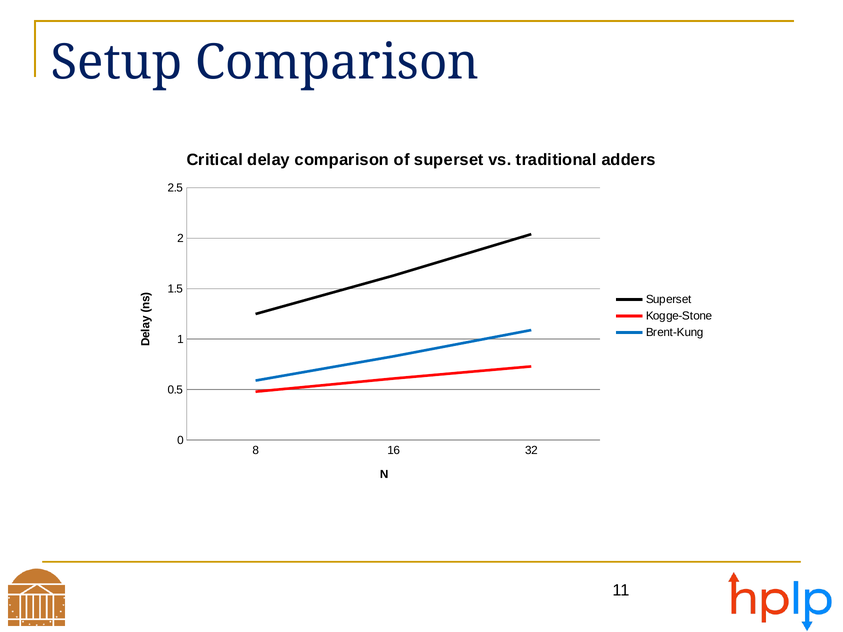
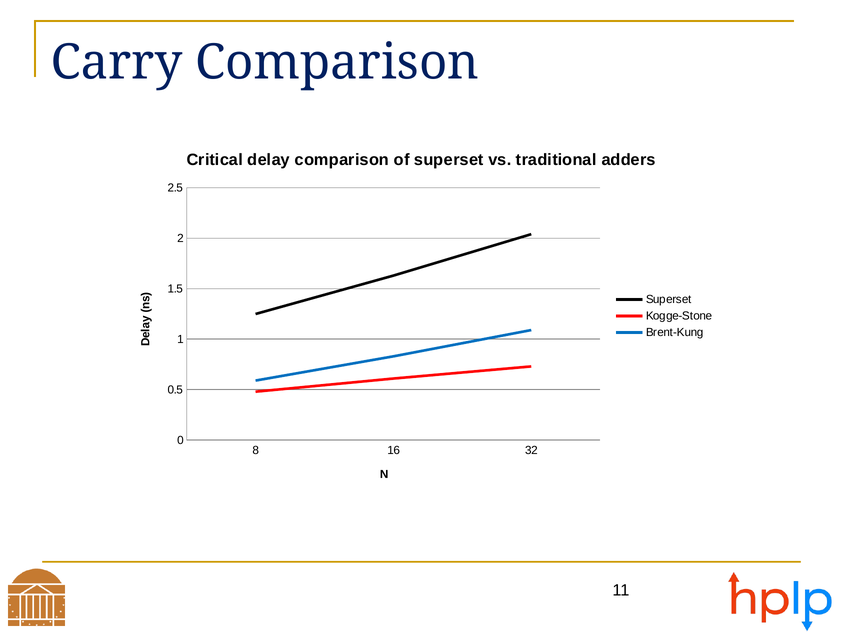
Setup: Setup -> Carry (116, 63)
